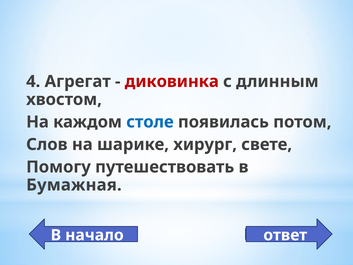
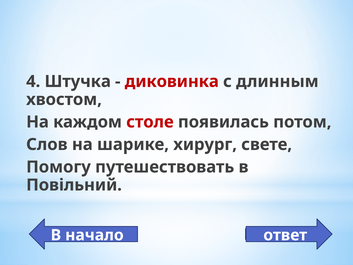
Агрегат: Агрегат -> Штучка (78, 81)
столе colour: blue -> red (150, 122)
Бумажная: Бумажная -> Повільний (74, 185)
